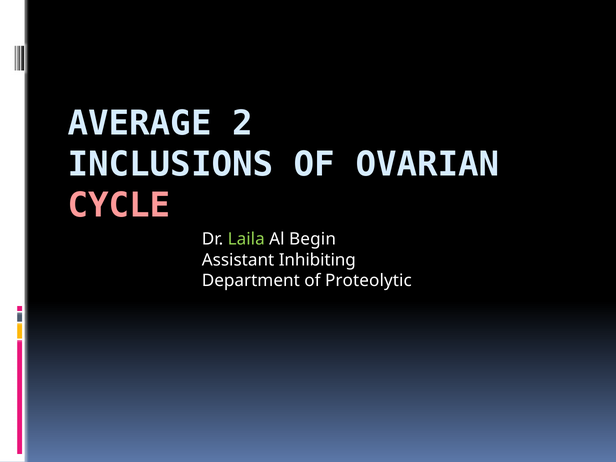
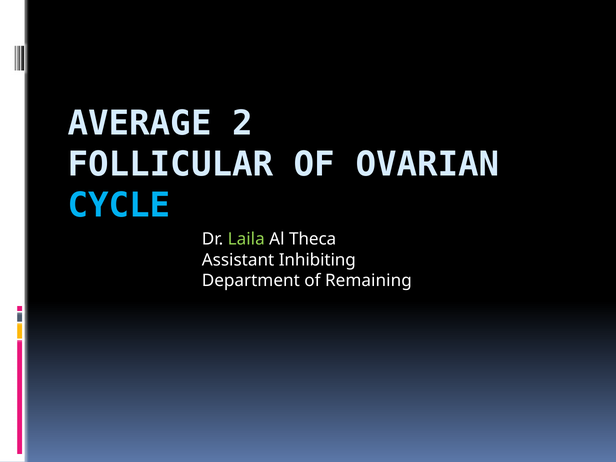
INCLUSIONS: INCLUSIONS -> FOLLICULAR (171, 165)
CYCLE colour: pink -> light blue (119, 206)
Begin: Begin -> Theca (313, 239)
Proteolytic: Proteolytic -> Remaining (368, 280)
